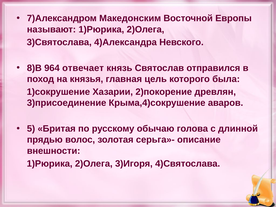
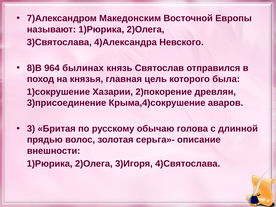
отвечает: отвечает -> былинах (83, 68)
5: 5 -> 3 (31, 129)
